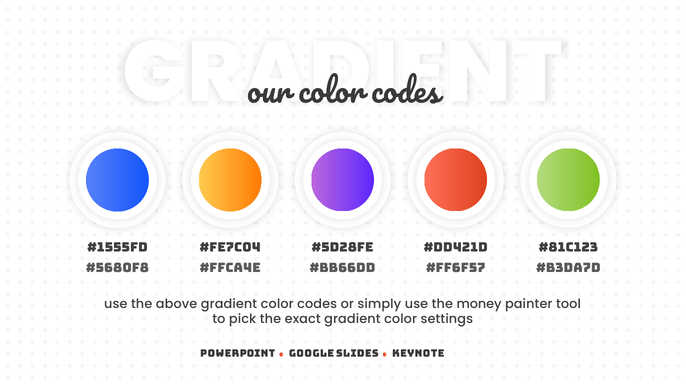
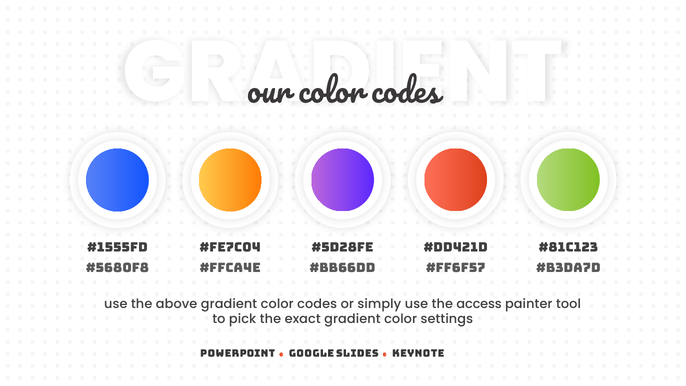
money: money -> access (479, 304)
